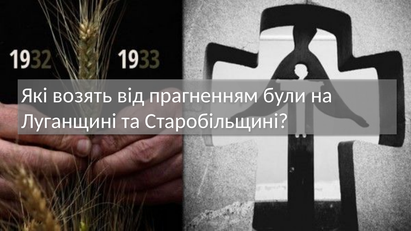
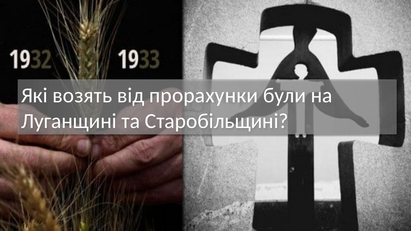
прагненням: прагненням -> прорахунки (204, 96)
